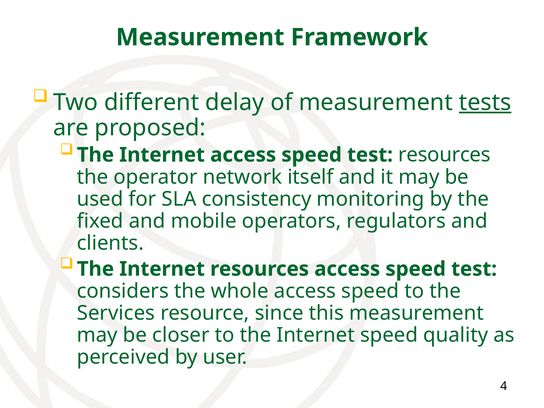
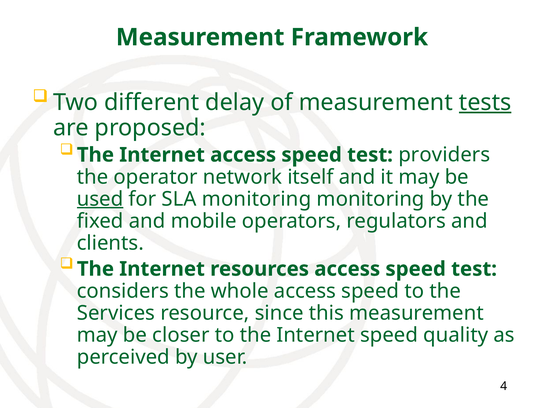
test resources: resources -> providers (444, 155)
used underline: none -> present (100, 199)
SLA consistency: consistency -> monitoring (257, 199)
